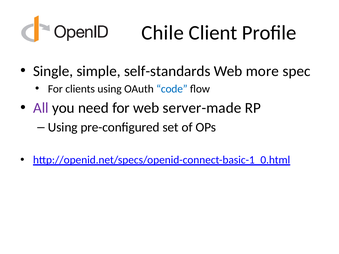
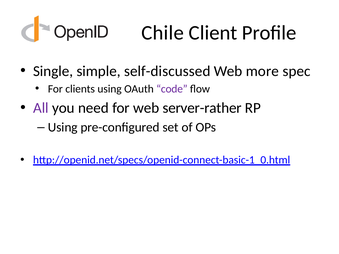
self-standards: self-standards -> self-discussed (167, 71)
code colour: blue -> purple (172, 89)
server-made: server-made -> server-rather (202, 108)
